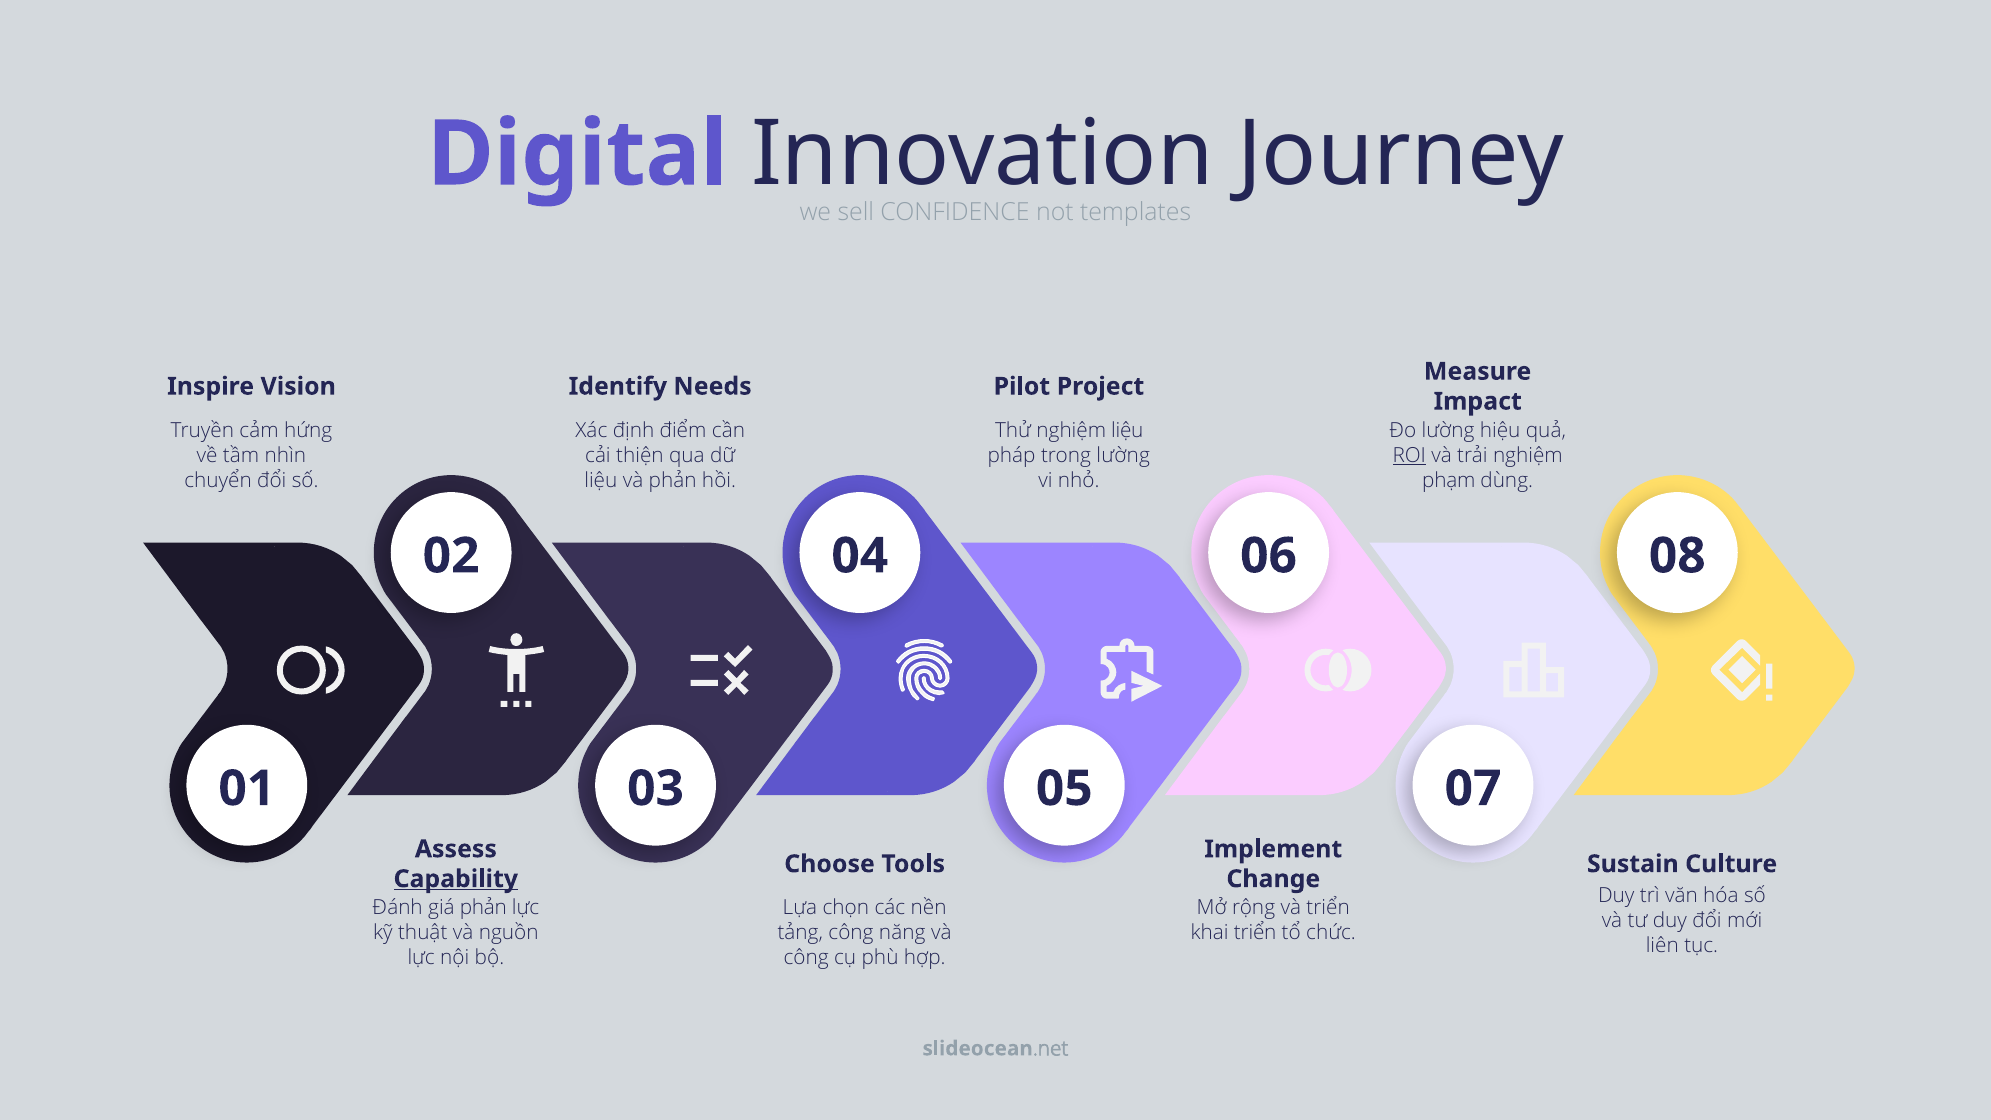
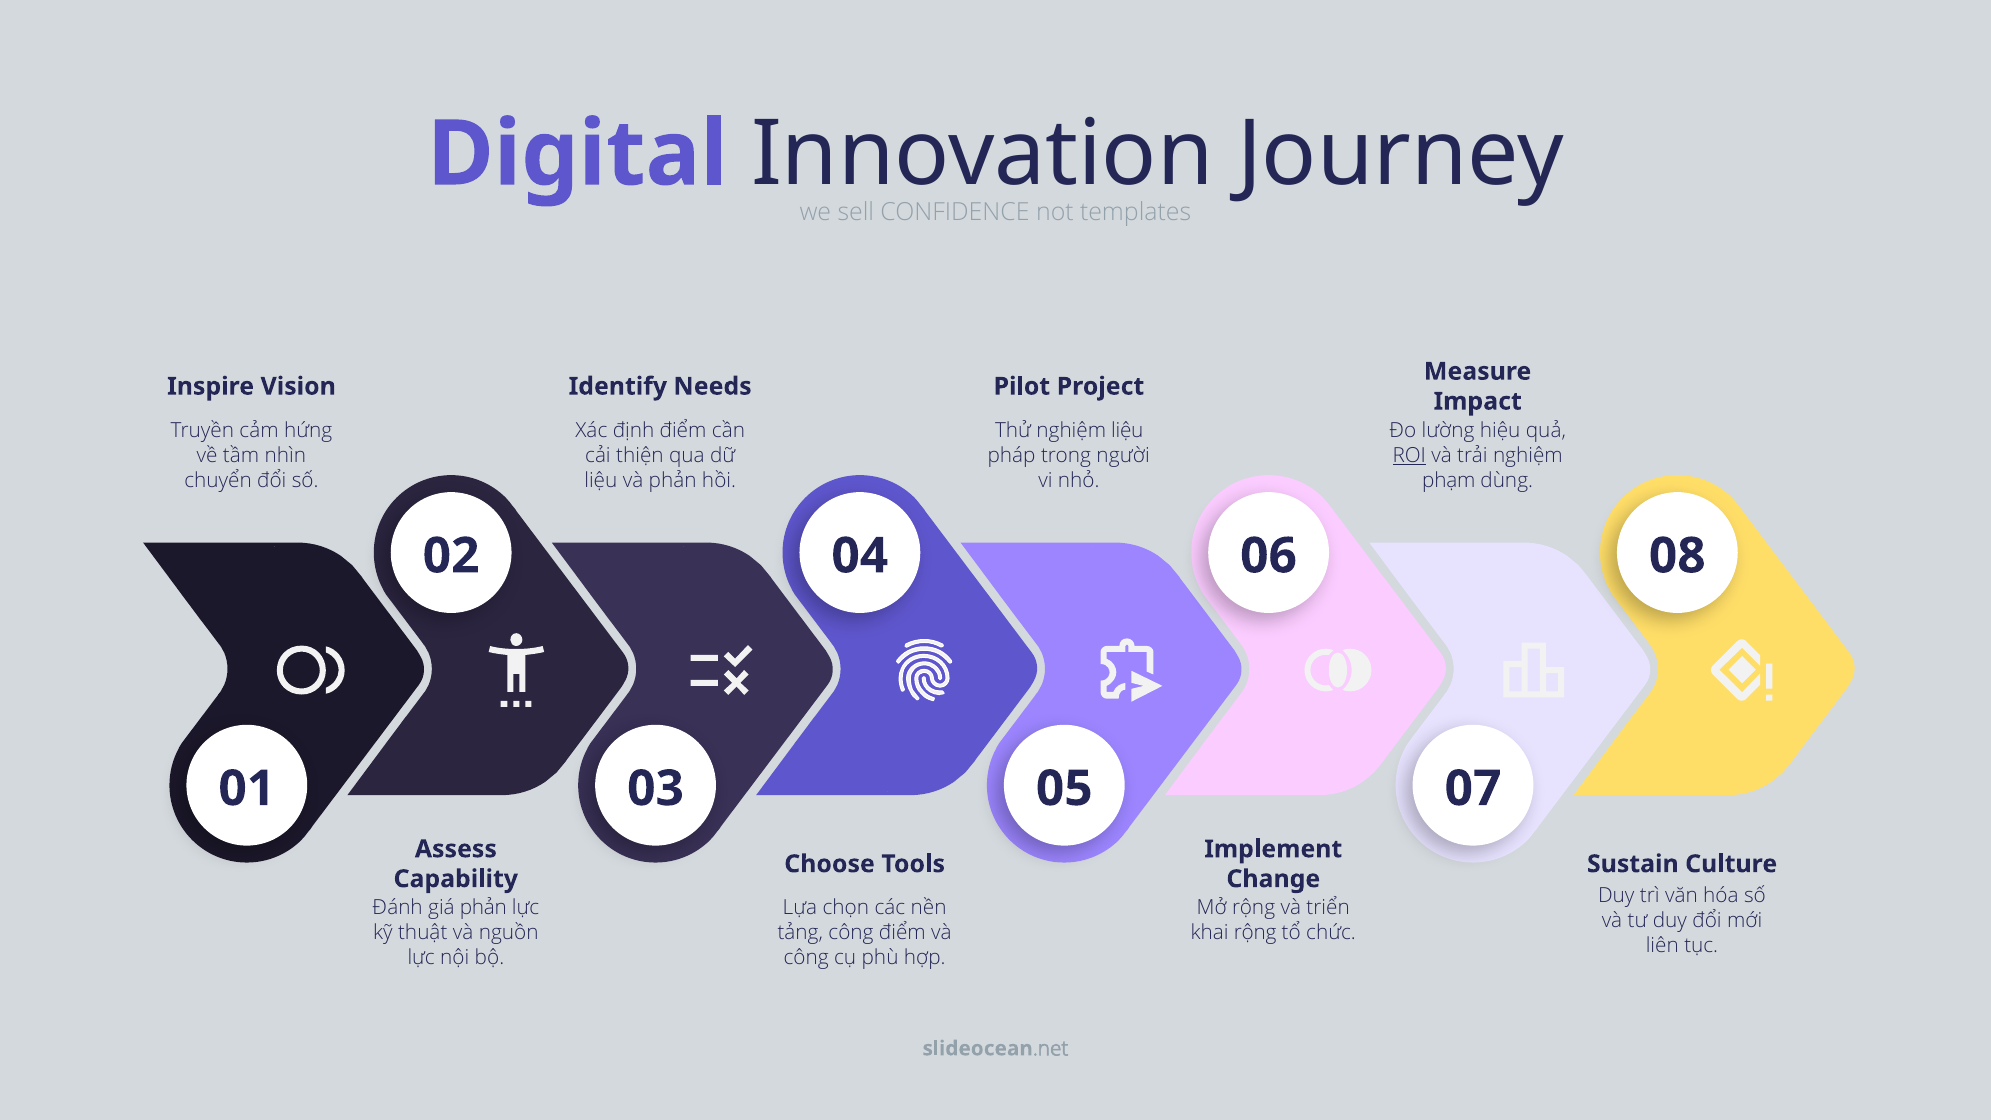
trong lường: lường -> người (1123, 455)
Capability underline: present -> none (456, 879)
công năng: năng -> điểm (902, 933)
khai triển: triển -> rộng (1255, 933)
